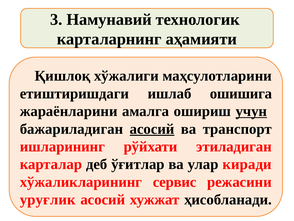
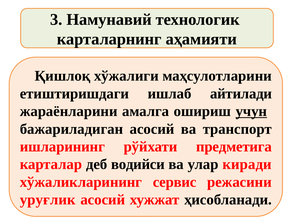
ошишига: ошишига -> айтилади (241, 93)
асосий underline: present -> none (152, 129)
этиладиган: этиладиган -> предметига (234, 146)
ўғитлар: ўғитлар -> водийси (138, 164)
